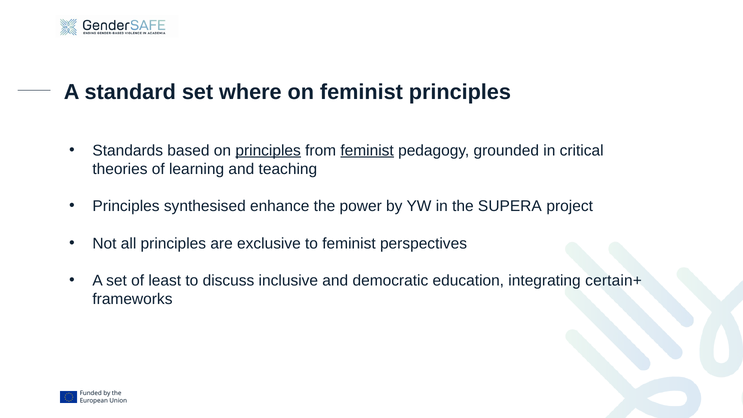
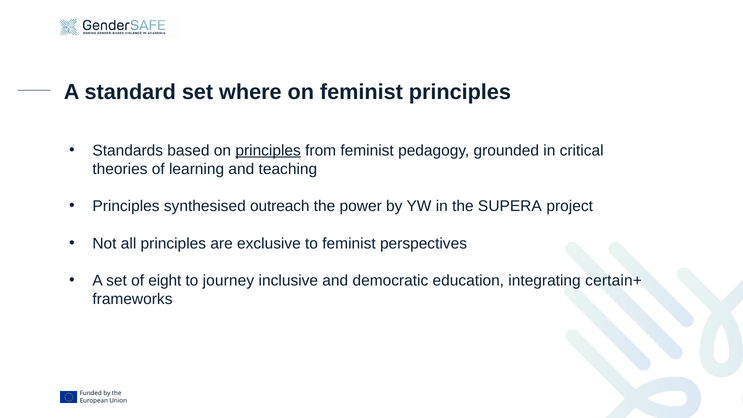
feminist underline: present -> none (367, 150)
enhance: enhance -> outreach (280, 206)
least: least -> eight (165, 281)
discuss: discuss -> journey (228, 281)
